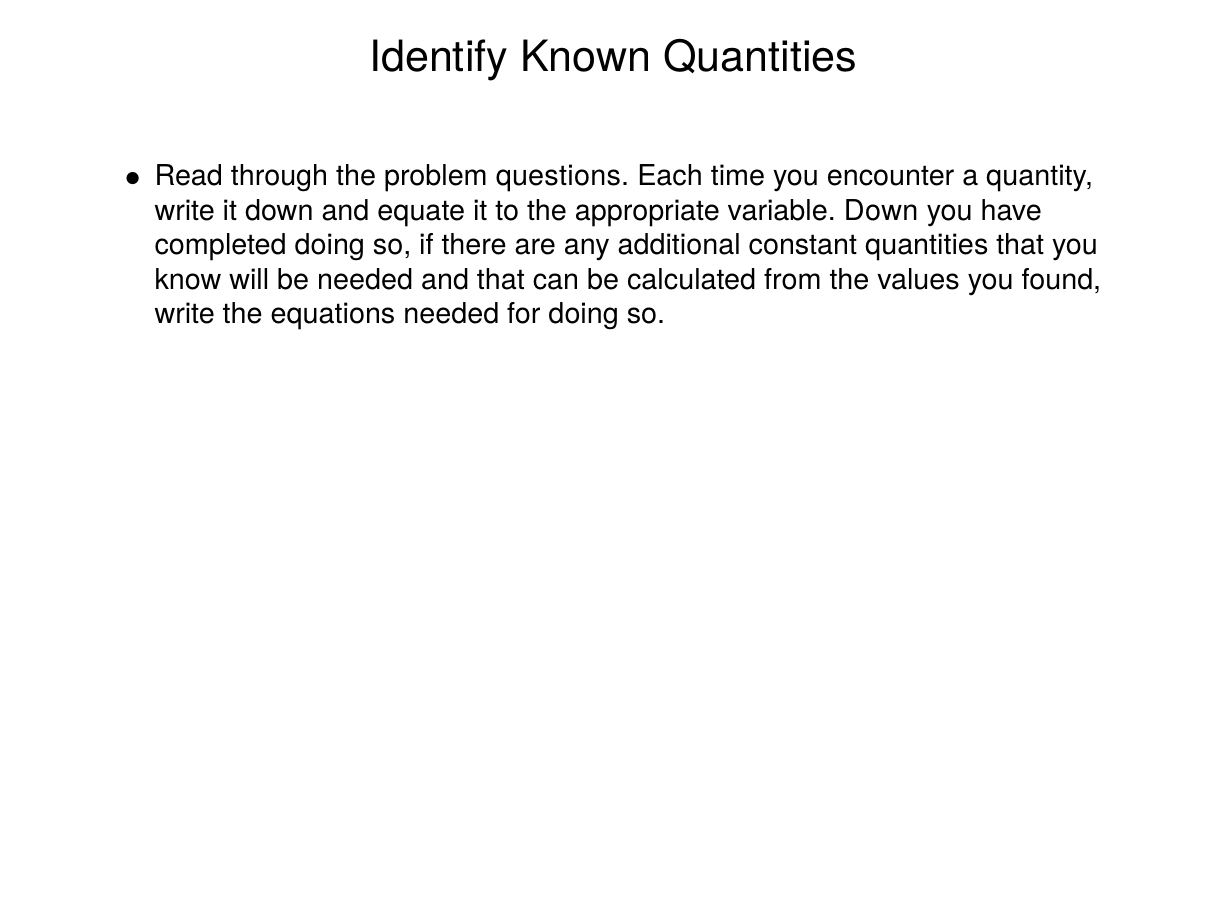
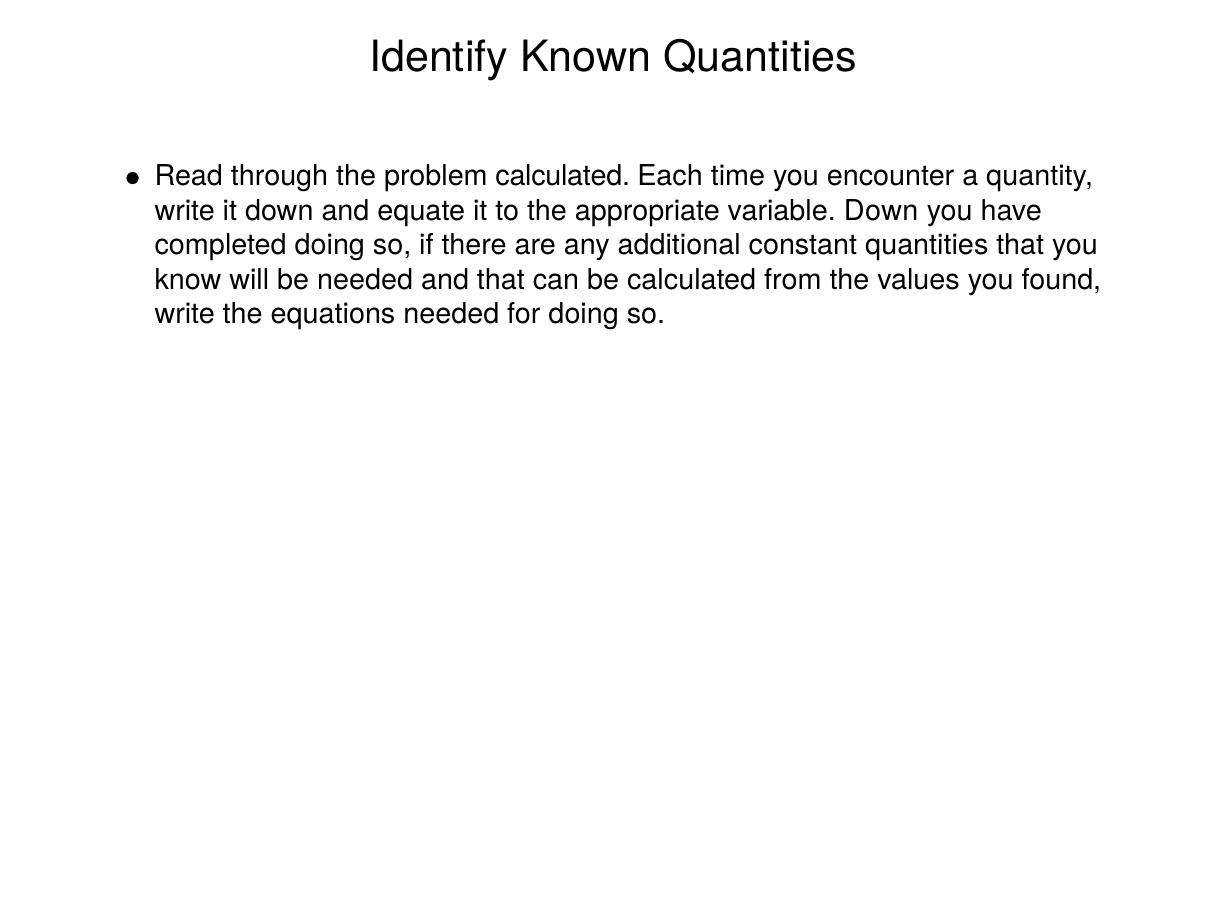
problem questions: questions -> calculated (563, 176)
